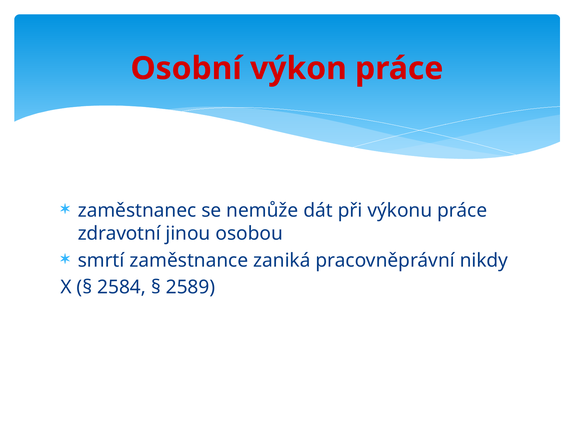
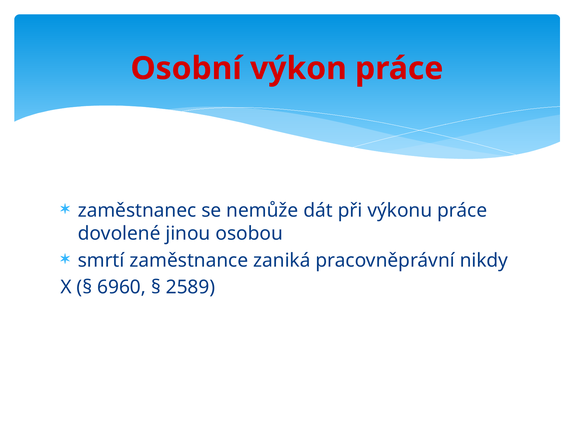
zdravotní: zdravotní -> dovolené (119, 233)
2584: 2584 -> 6960 (122, 287)
